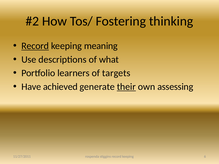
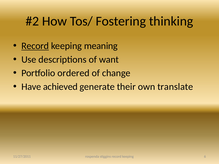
what: what -> want (109, 60)
learners: learners -> ordered (73, 73)
targets: targets -> change (116, 73)
their underline: present -> none (126, 87)
assessing: assessing -> translate (175, 87)
